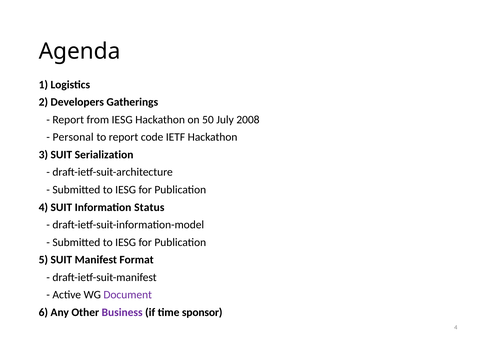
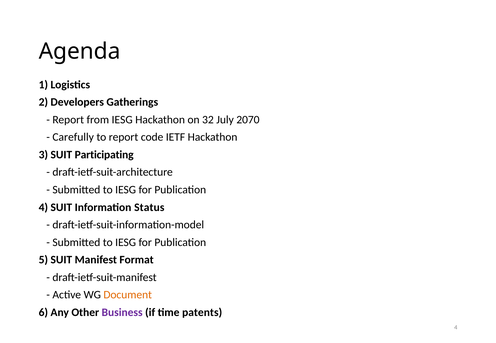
50: 50 -> 32 (208, 120)
2008: 2008 -> 2070 (248, 120)
Personal: Personal -> Carefully (73, 137)
Serialization: Serialization -> Participating (104, 155)
Document colour: purple -> orange (128, 295)
sponsor: sponsor -> patents (202, 313)
